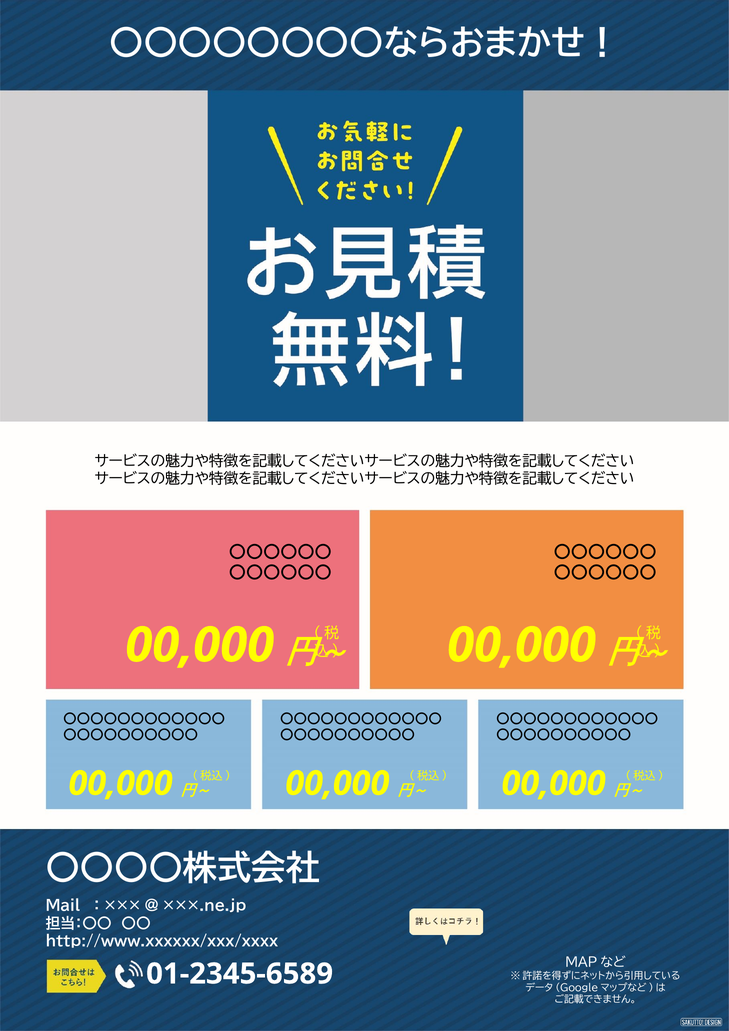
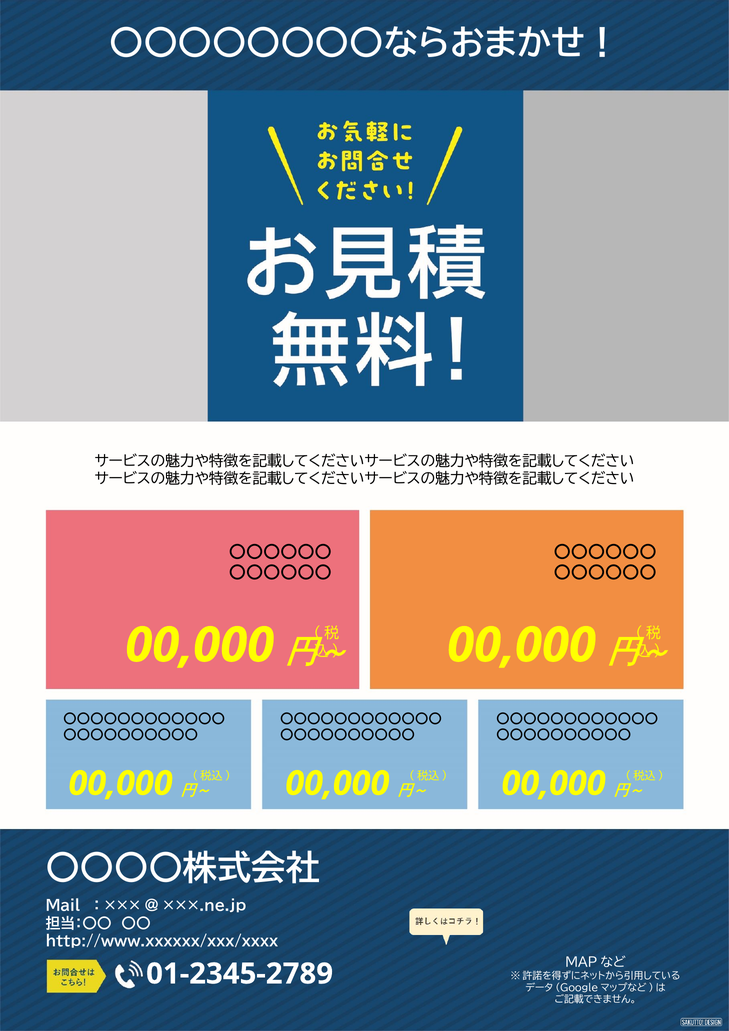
01-2345-6589: 01-2345-6589 -> 01-2345-2789 (240, 974)
